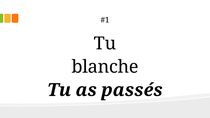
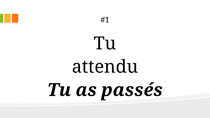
blanche: blanche -> attendu (105, 67)
